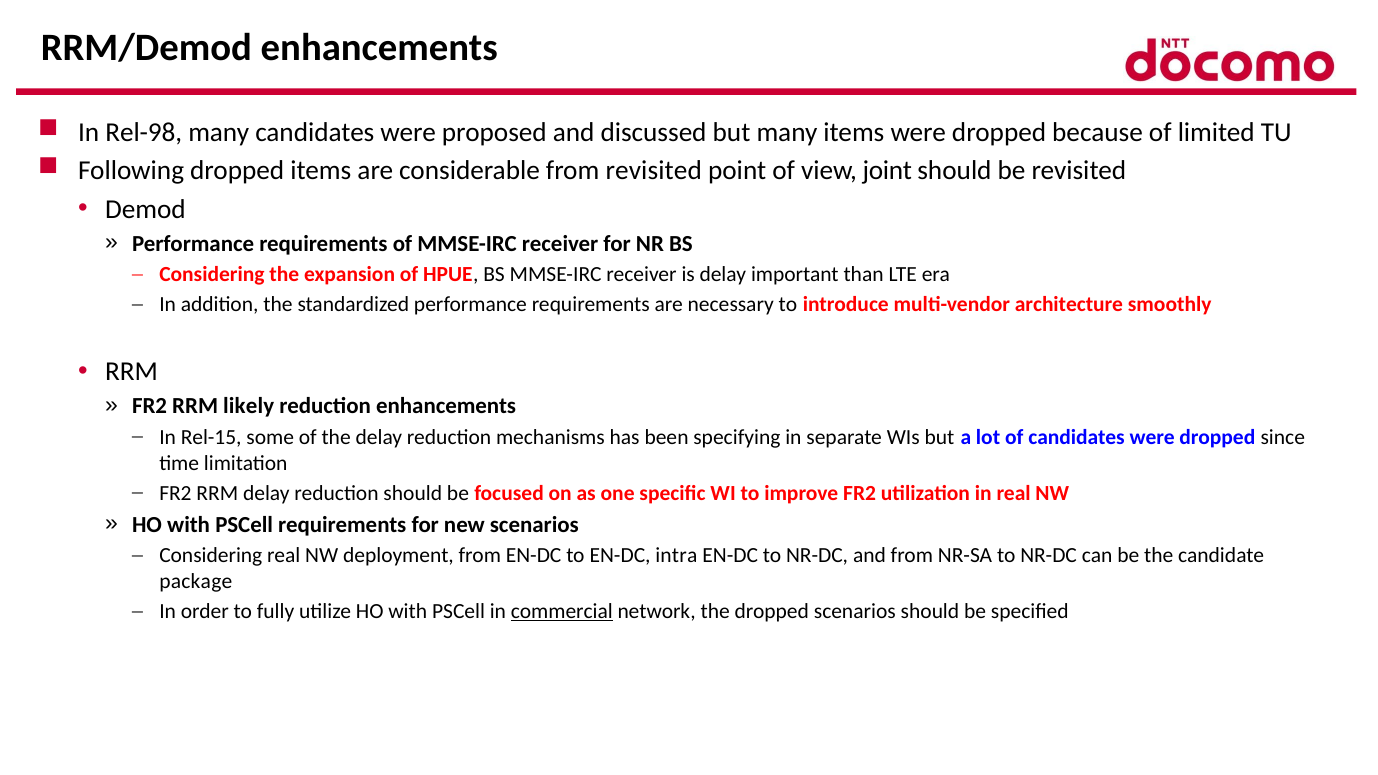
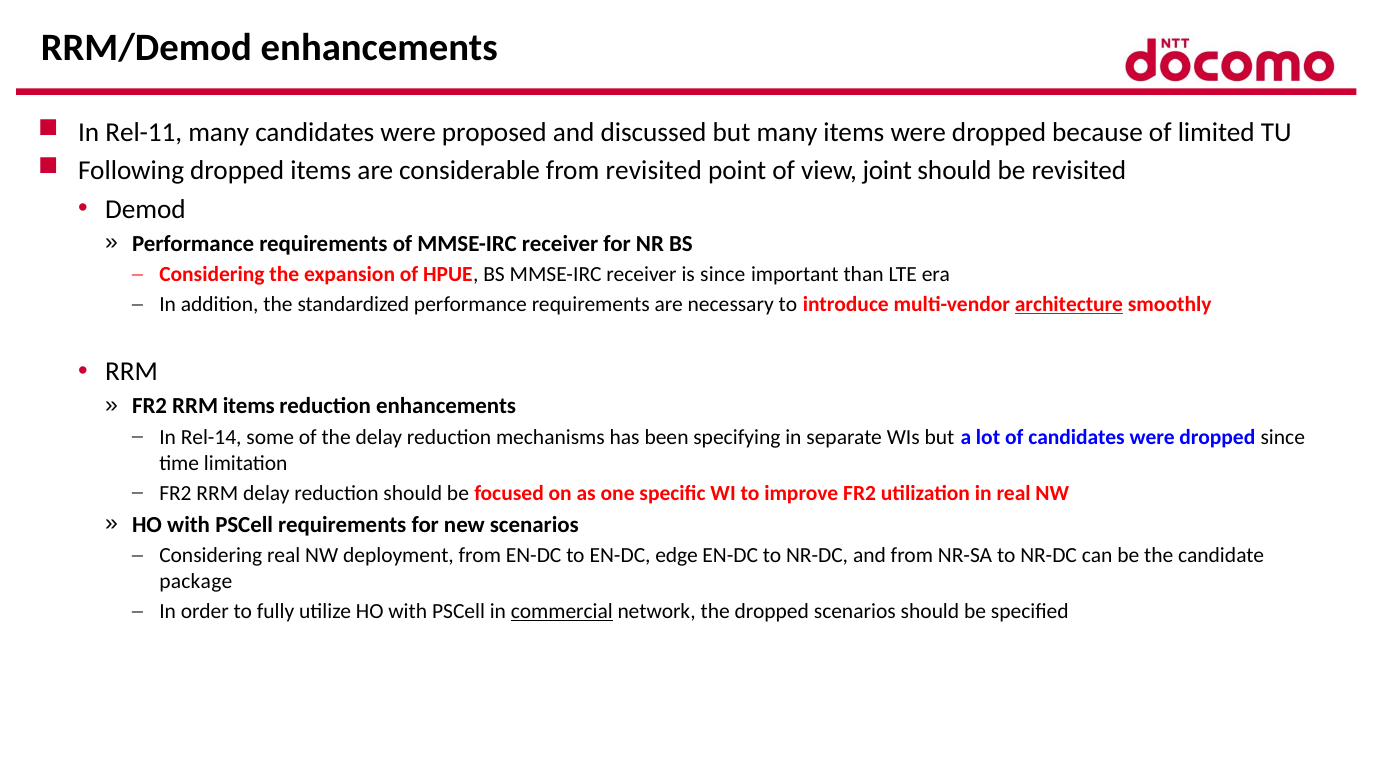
Rel-98: Rel-98 -> Rel-11 (144, 133)
is delay: delay -> since (723, 274)
architecture underline: none -> present (1069, 305)
RRM likely: likely -> items (249, 406)
Rel-15: Rel-15 -> Rel-14 (211, 437)
intra: intra -> edge (677, 555)
